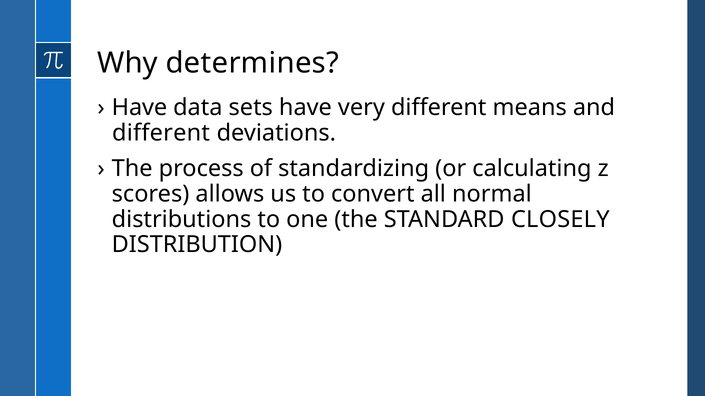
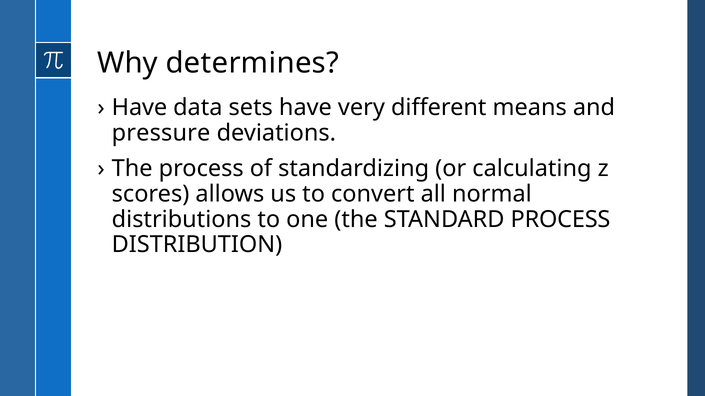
different: different -> pressure (161, 133)
STANDARD CLOSELY: CLOSELY -> PROCESS (561, 220)
